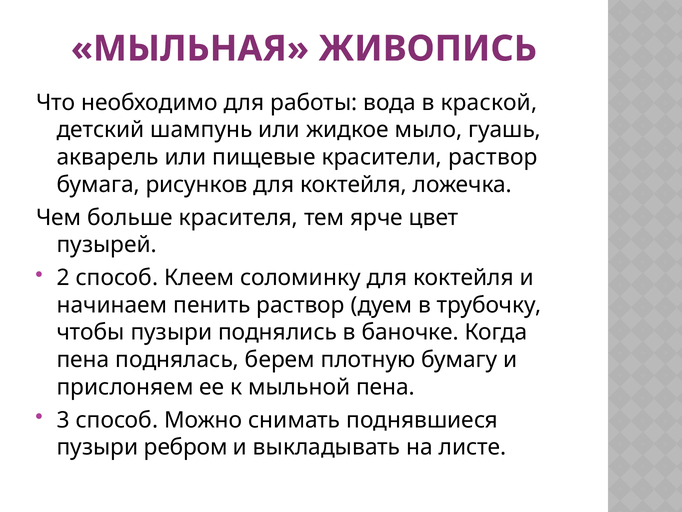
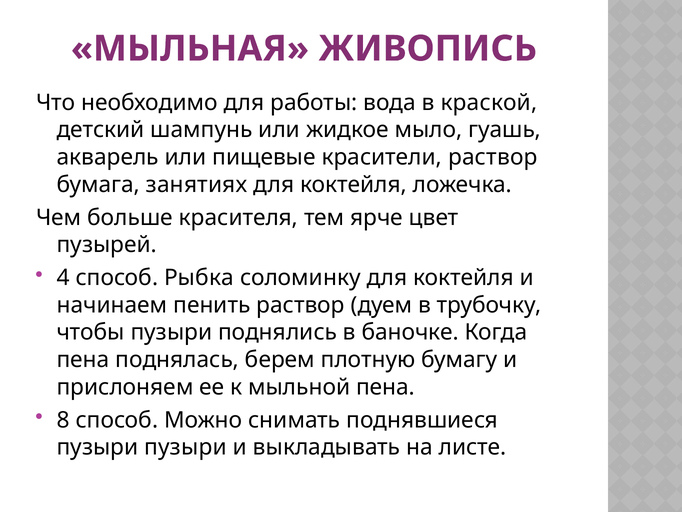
рисунков: рисунков -> занятиях (197, 184)
2: 2 -> 4 (63, 278)
Клеем: Клеем -> Рыбка (199, 278)
3: 3 -> 8 (63, 420)
пузыри ребром: ребром -> пузыри (186, 447)
